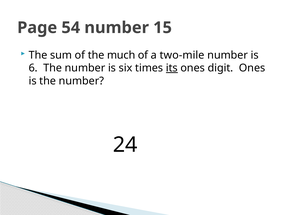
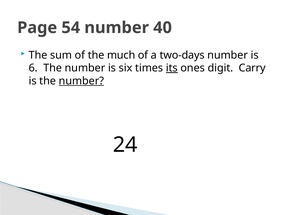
15: 15 -> 40 (163, 28)
two-mile: two-mile -> two-days (182, 55)
digit Ones: Ones -> Carry (252, 68)
number underline: none -> present (81, 81)
